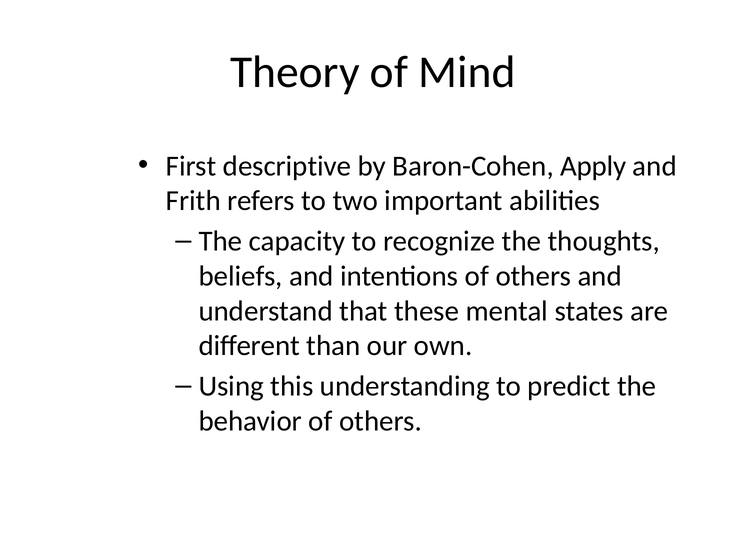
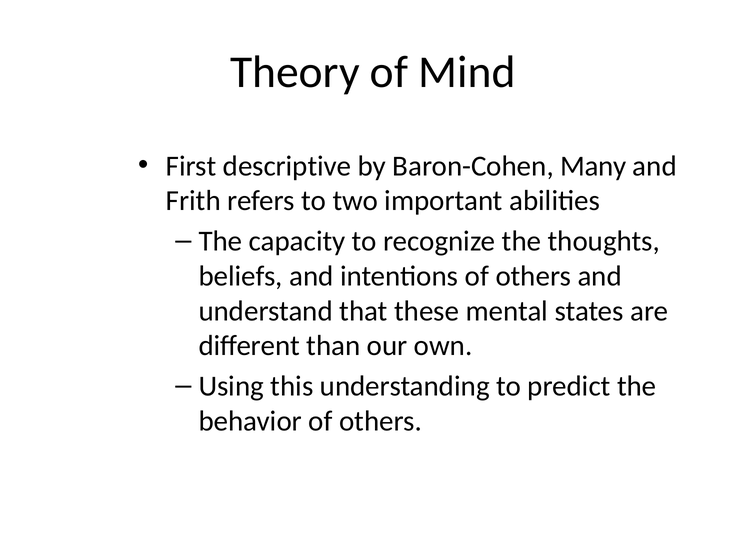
Apply: Apply -> Many (593, 166)
